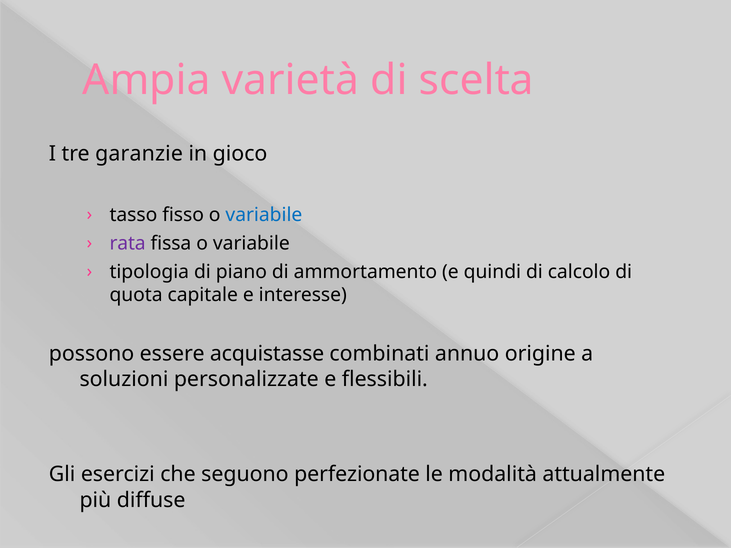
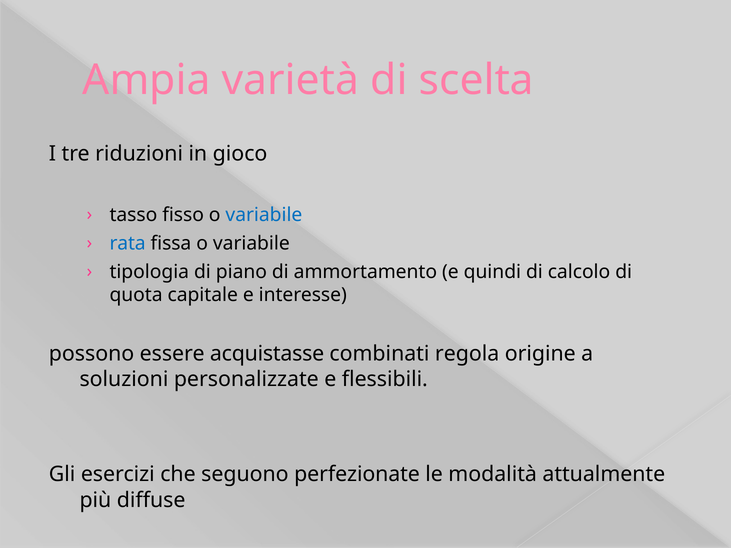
garanzie: garanzie -> riduzioni (139, 154)
rata colour: purple -> blue (128, 243)
annuo: annuo -> regola (467, 354)
